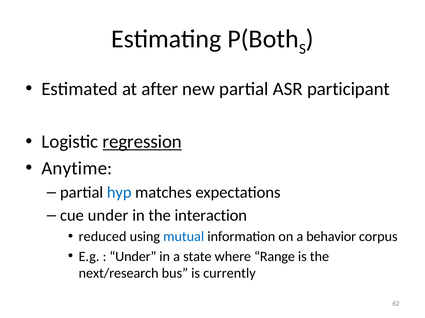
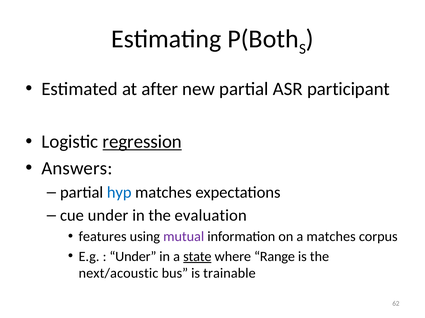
Anytime: Anytime -> Answers (77, 169)
interaction: interaction -> evaluation (211, 216)
reduced: reduced -> features (103, 237)
mutual colour: blue -> purple (184, 237)
a behavior: behavior -> matches (331, 237)
state underline: none -> present (197, 257)
next/research: next/research -> next/acoustic (118, 274)
currently: currently -> trainable (229, 274)
